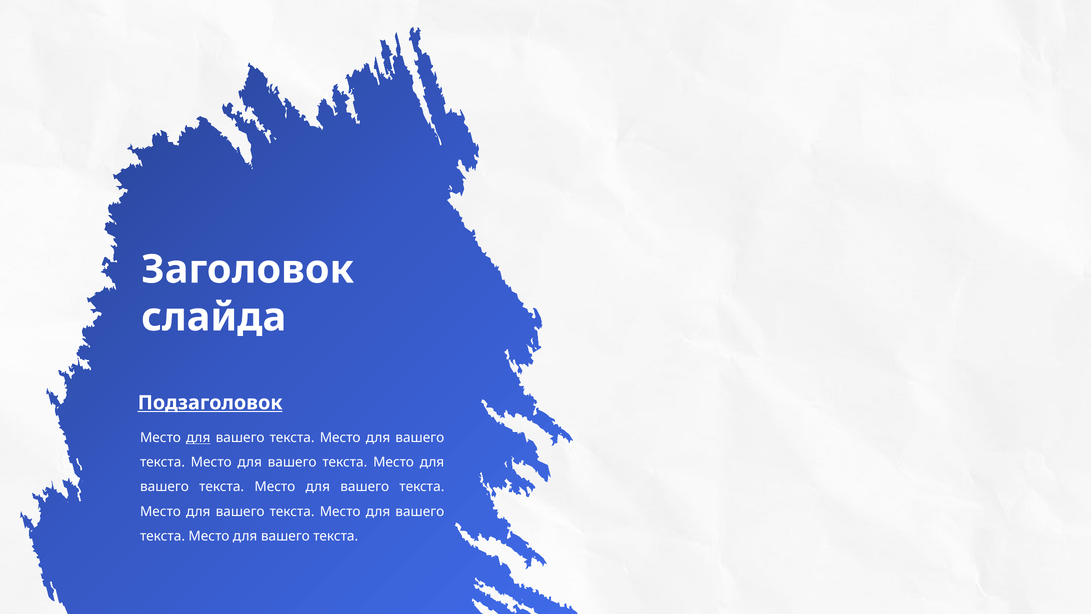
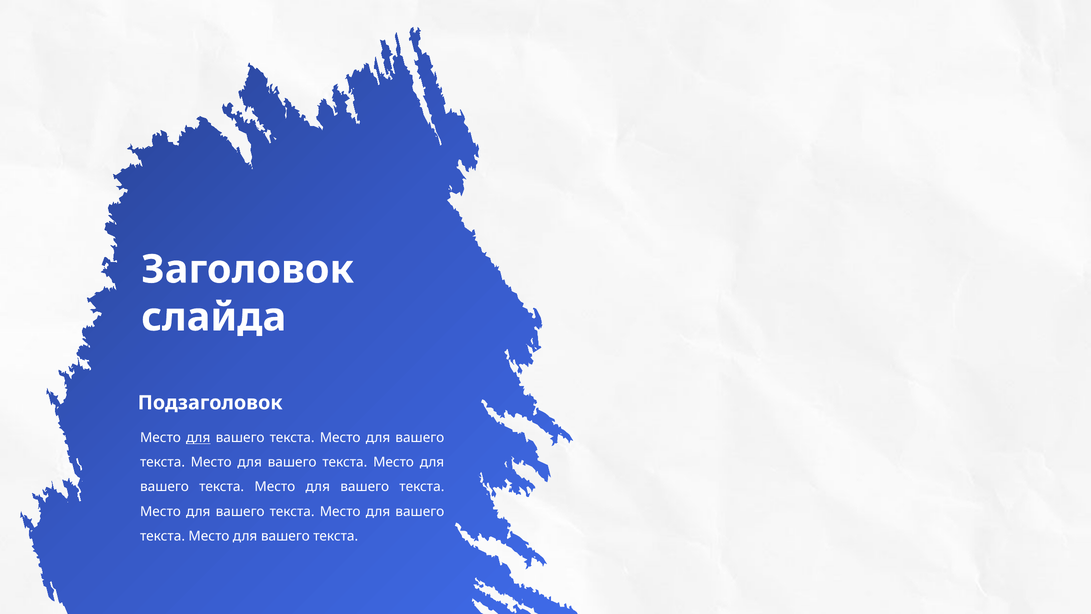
Подзаголовок underline: present -> none (210, 403)
